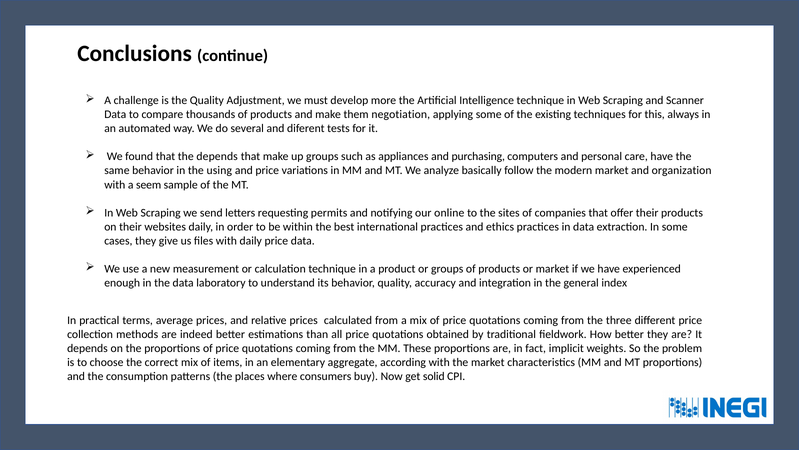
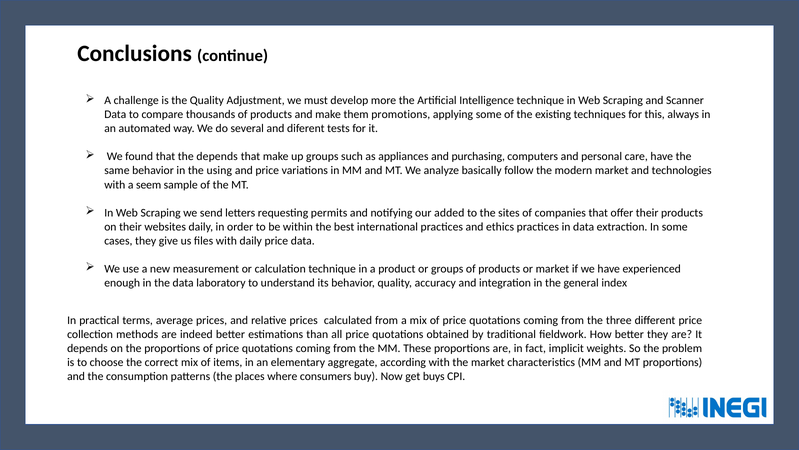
negotiation: negotiation -> promotions (401, 114)
organization: organization -> technologies (682, 170)
online: online -> added (449, 212)
solid: solid -> buys (434, 376)
